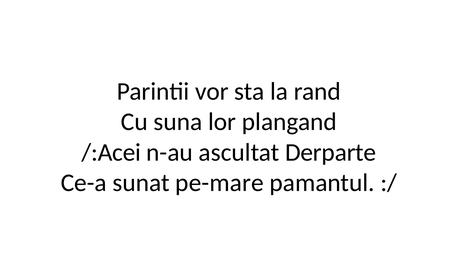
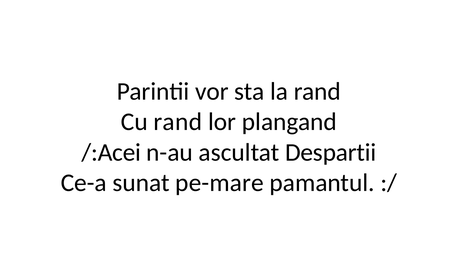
Cu suna: suna -> rand (178, 122)
Derparte: Derparte -> Despartii (331, 153)
